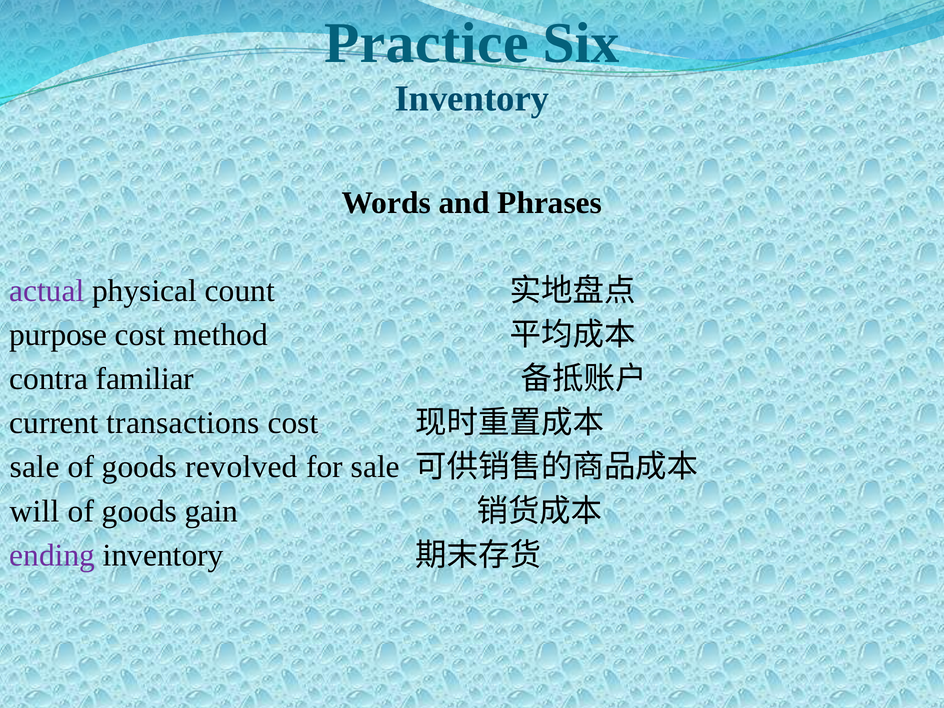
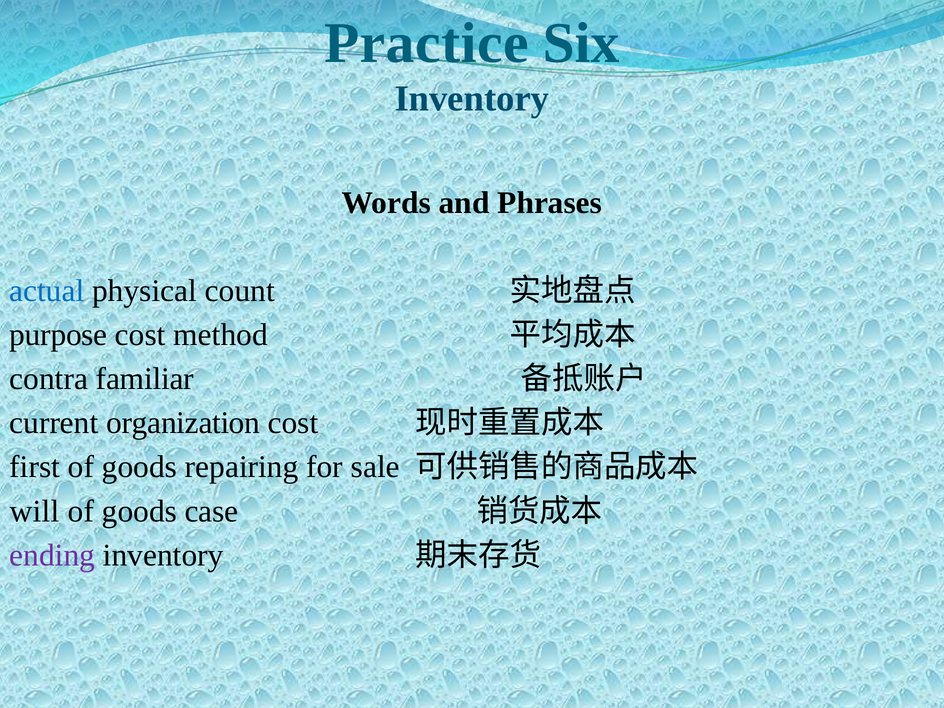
actual colour: purple -> blue (47, 291)
transactions: transactions -> organization (183, 423)
sale: sale -> first (35, 467)
revolved: revolved -> repairing (242, 467)
gain: gain -> case (211, 511)
